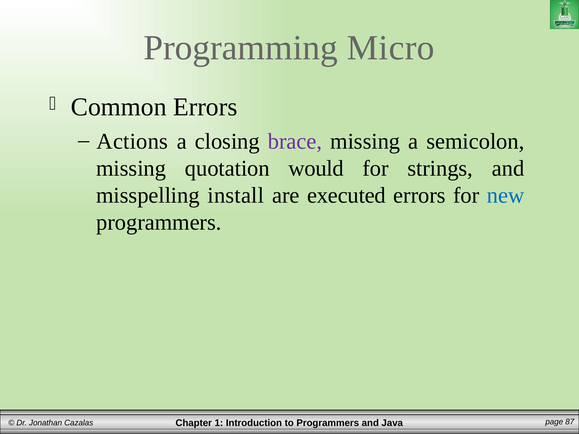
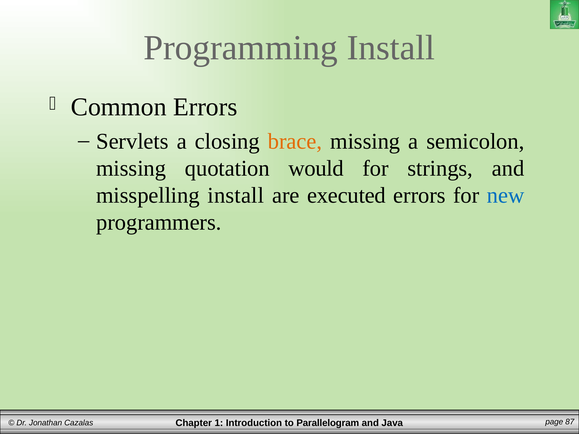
Programming Micro: Micro -> Install (391, 48)
Actions: Actions -> Servlets (132, 141)
brace colour: purple -> orange (295, 141)
Programmers: Programmers -> Parallelogram (328, 423)
